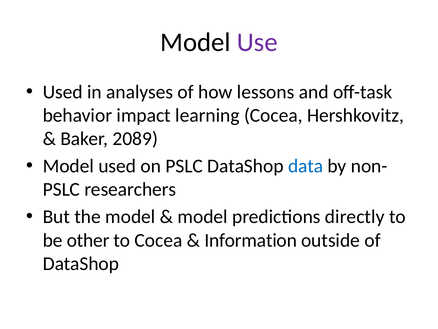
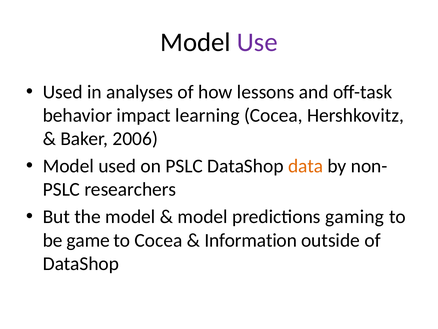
2089: 2089 -> 2006 (135, 139)
data colour: blue -> orange (306, 166)
directly: directly -> gaming (355, 217)
other: other -> game (88, 240)
